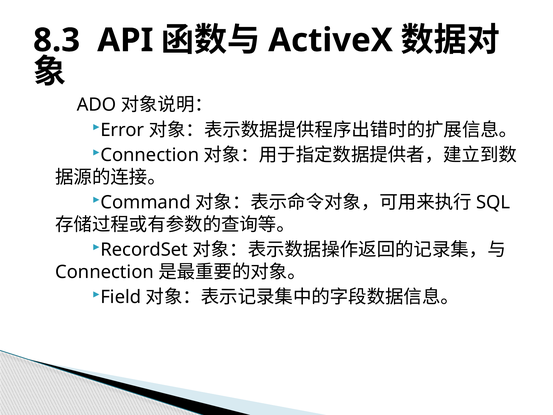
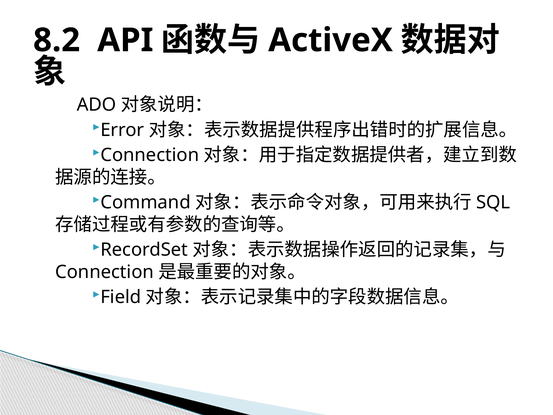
8.3: 8.3 -> 8.2 (57, 40)
